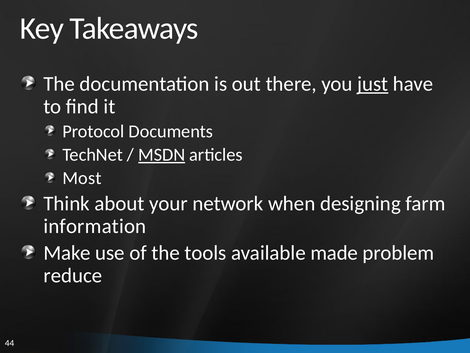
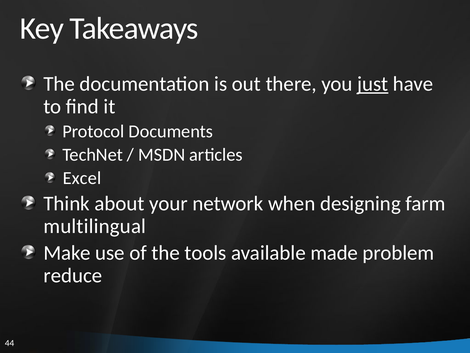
MSDN underline: present -> none (162, 155)
Most: Most -> Excel (82, 178)
information: information -> multilingual (95, 226)
